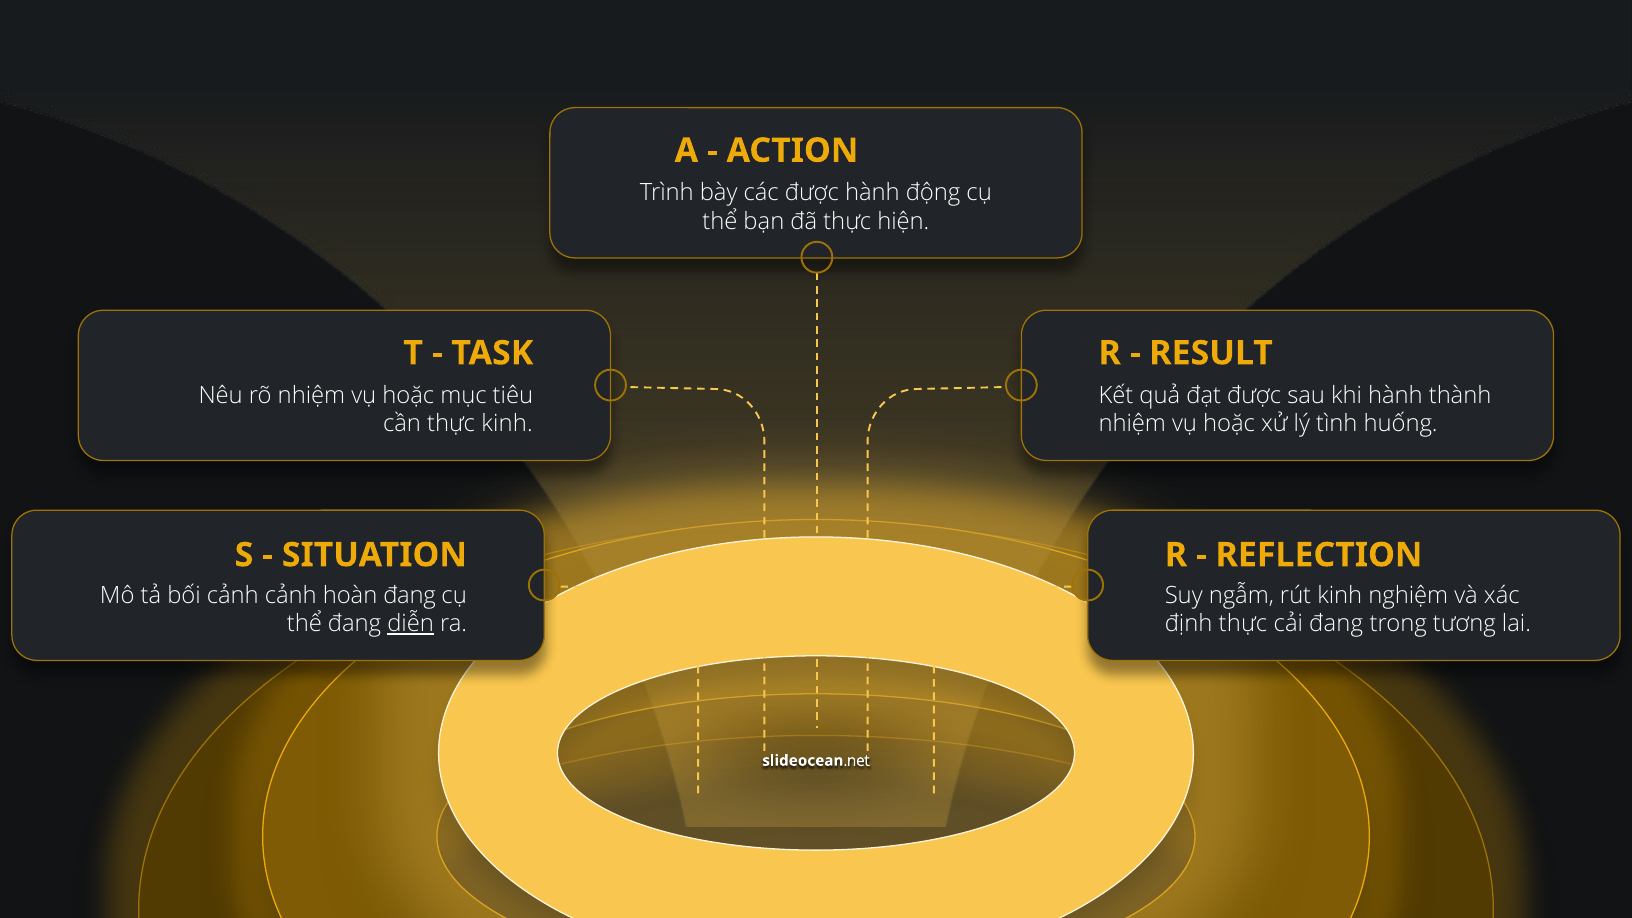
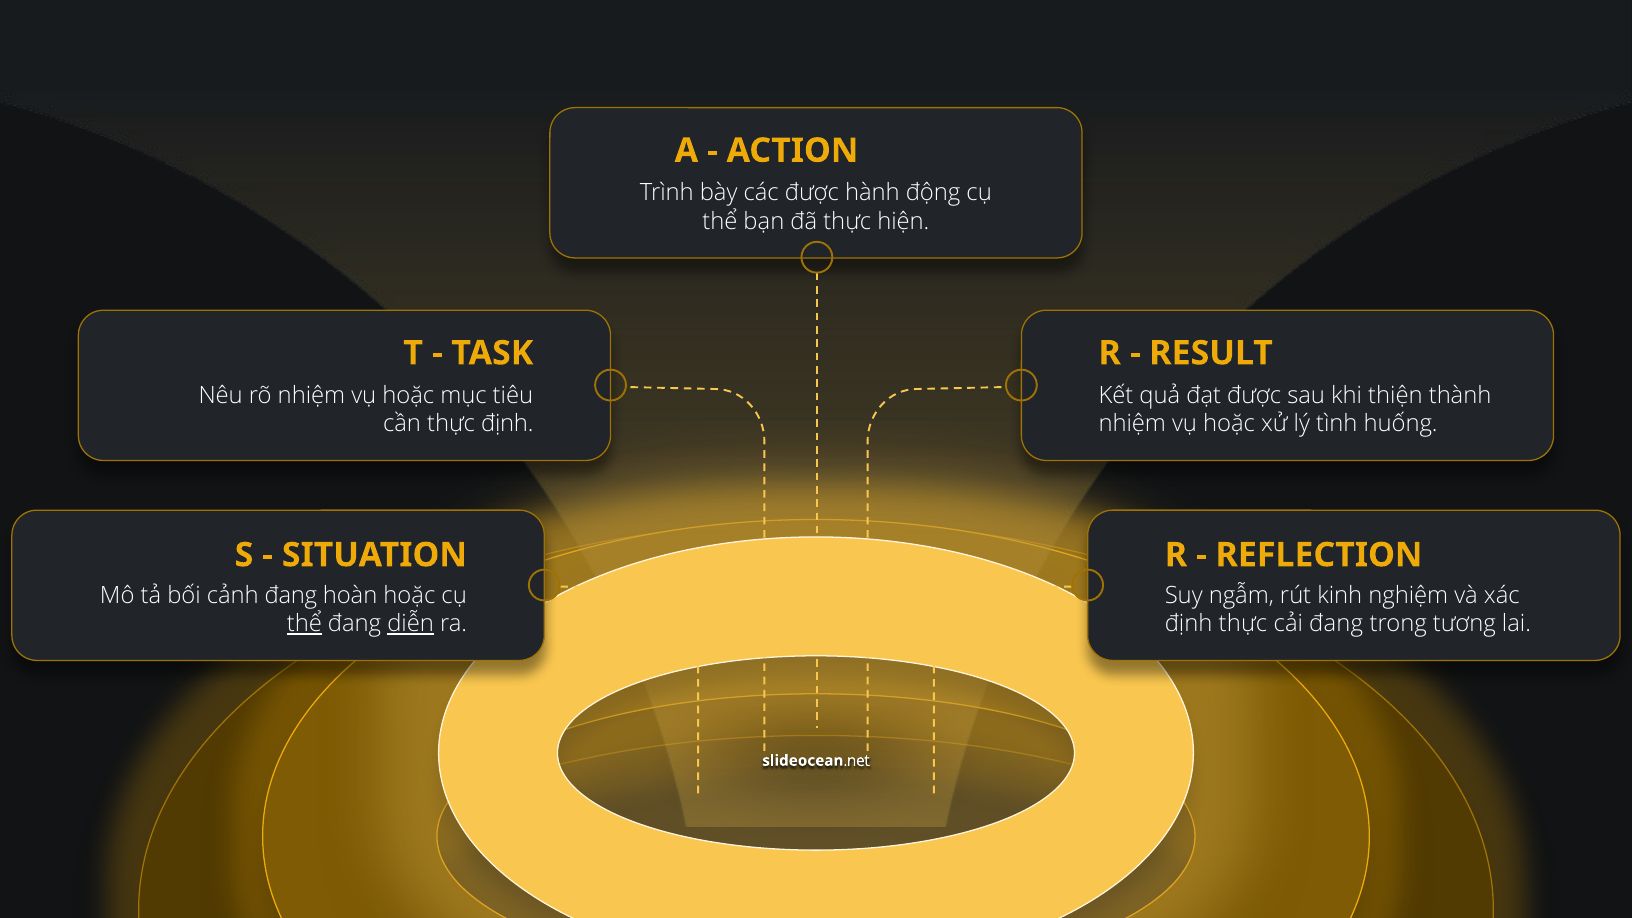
khi hành: hành -> thiện (1395, 395)
thực kinh: kinh -> định (507, 424)
cảnh cảnh: cảnh -> đang (291, 595)
hoàn đang: đang -> hoặc (409, 595)
thể underline: none -> present (304, 624)
